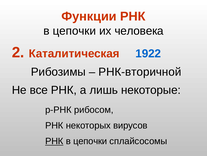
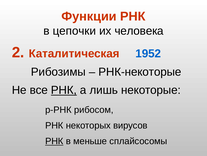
1922: 1922 -> 1952 (148, 53)
РНК-вторичной: РНК-вторичной -> РНК-некоторые (140, 72)
РНК underline: none -> present (64, 90)
цепочки: цепочки -> меньше (90, 141)
